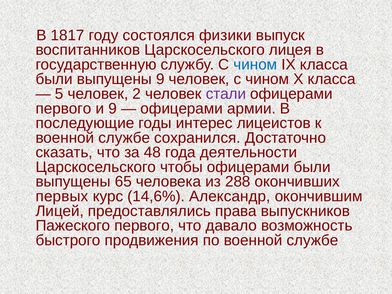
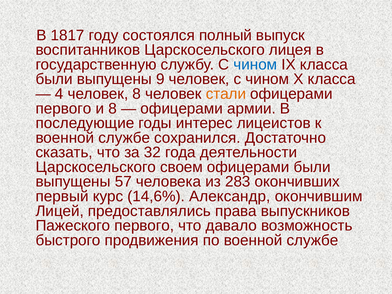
физики: физики -> полный (225, 35)
5: 5 -> 4 (59, 94)
человек 2: 2 -> 8 (137, 94)
стали colour: purple -> orange (226, 94)
и 9: 9 -> 8 (113, 108)
48: 48 -> 32 (152, 152)
чтобы: чтобы -> своем (181, 167)
65: 65 -> 57 (123, 182)
288: 288 -> 283 (238, 182)
первых: первых -> первый (62, 196)
